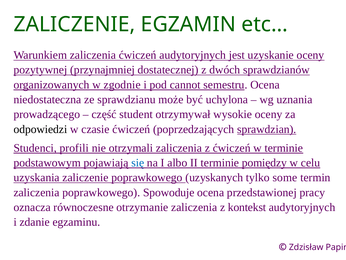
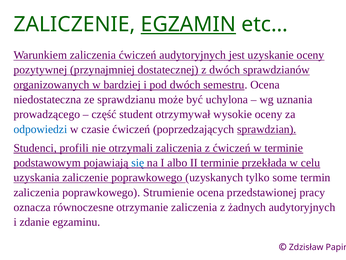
EGZAMIN underline: none -> present (188, 24)
zgodnie: zgodnie -> bardziej (122, 85)
pod cannot: cannot -> dwóch (185, 85)
odpowiedzi colour: black -> blue (40, 129)
pomiędzy: pomiędzy -> przekłada (264, 162)
Spowoduje: Spowoduje -> Strumienie (169, 192)
kontekst: kontekst -> żadnych (247, 207)
